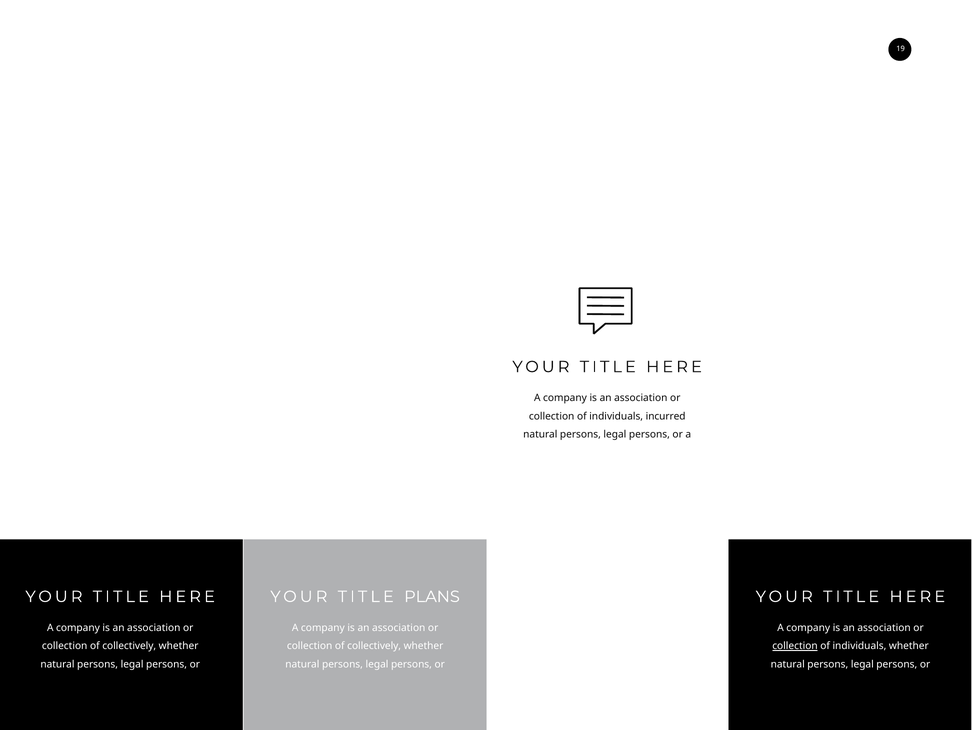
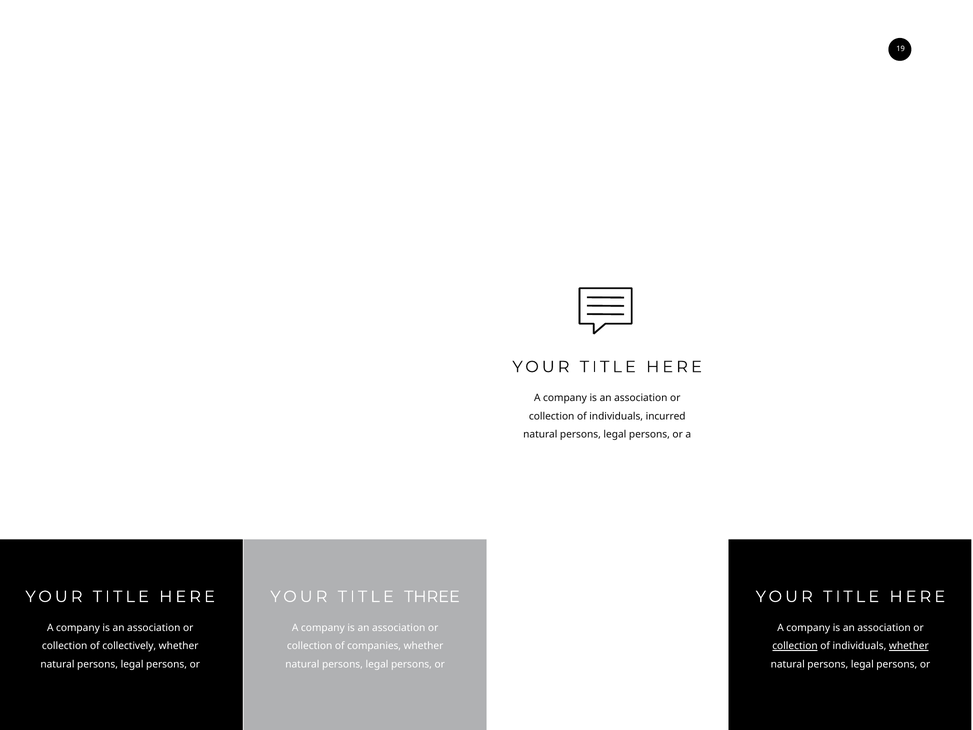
PLANS: PLANS -> THREE (432, 596)
collectively: collectively -> companies (374, 646)
whether underline: none -> present (909, 646)
